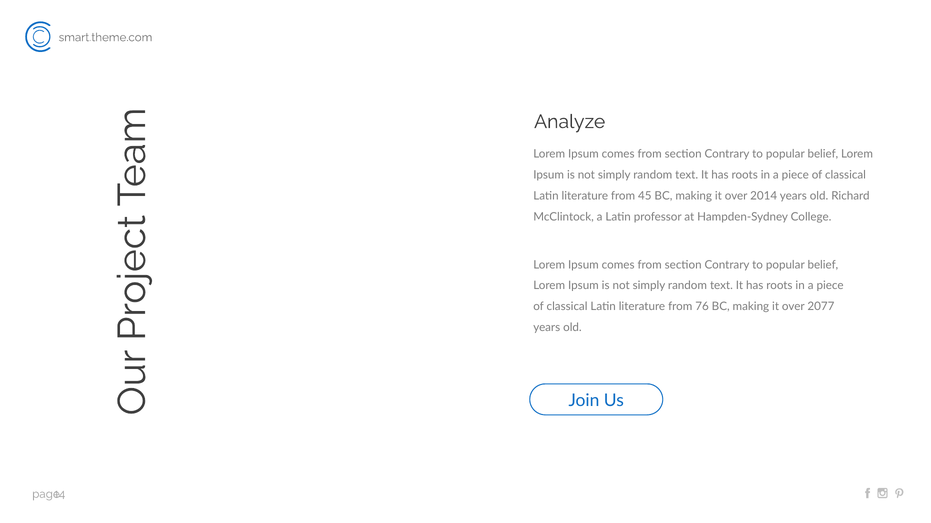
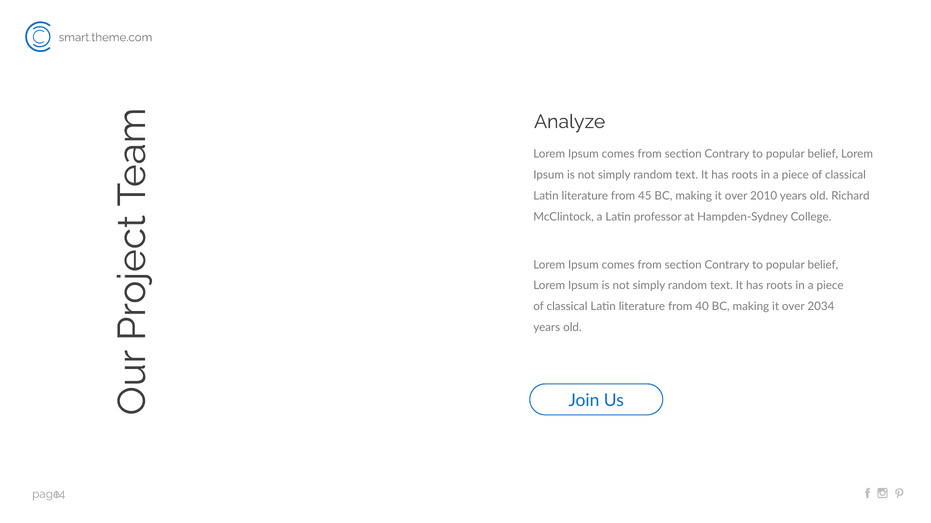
2014: 2014 -> 2010 (764, 196)
76: 76 -> 40 (702, 307)
2077: 2077 -> 2034 (821, 307)
